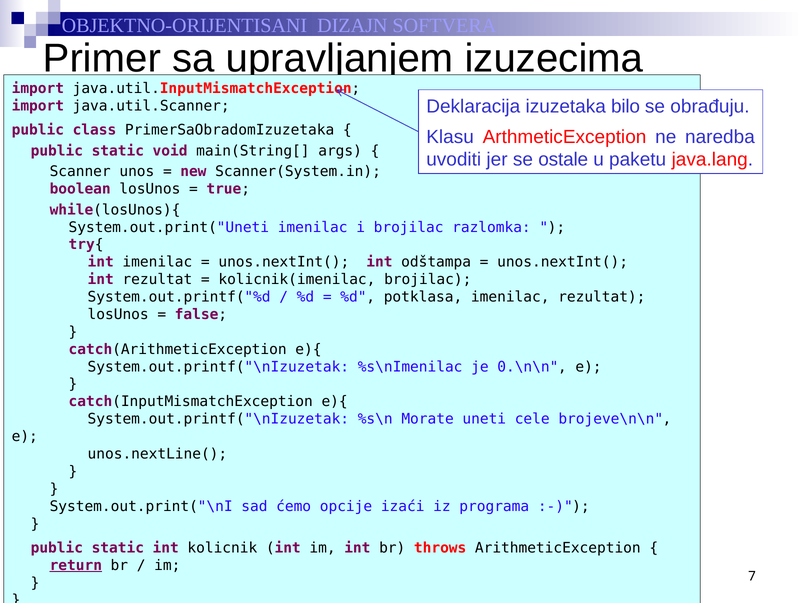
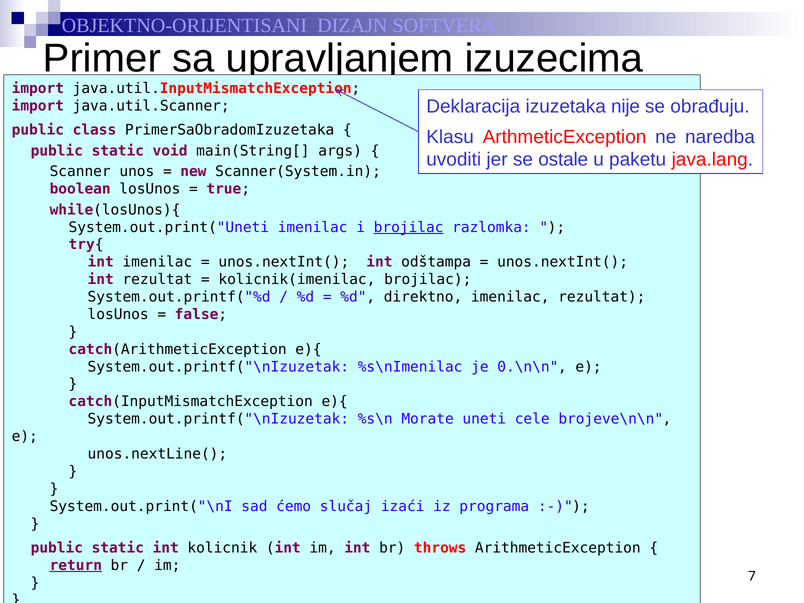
bilo: bilo -> nije (626, 106)
brojilac underline: none -> present (409, 227)
potklasa: potklasa -> direktno (423, 297)
opcije: opcije -> slučaj (346, 506)
